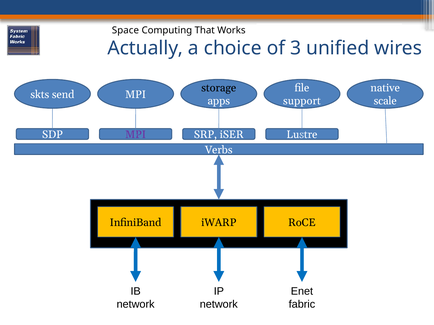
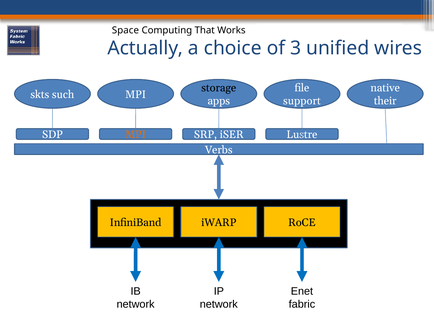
send: send -> such (63, 95)
scale: scale -> their (385, 101)
MPI colour: purple -> orange (136, 135)
